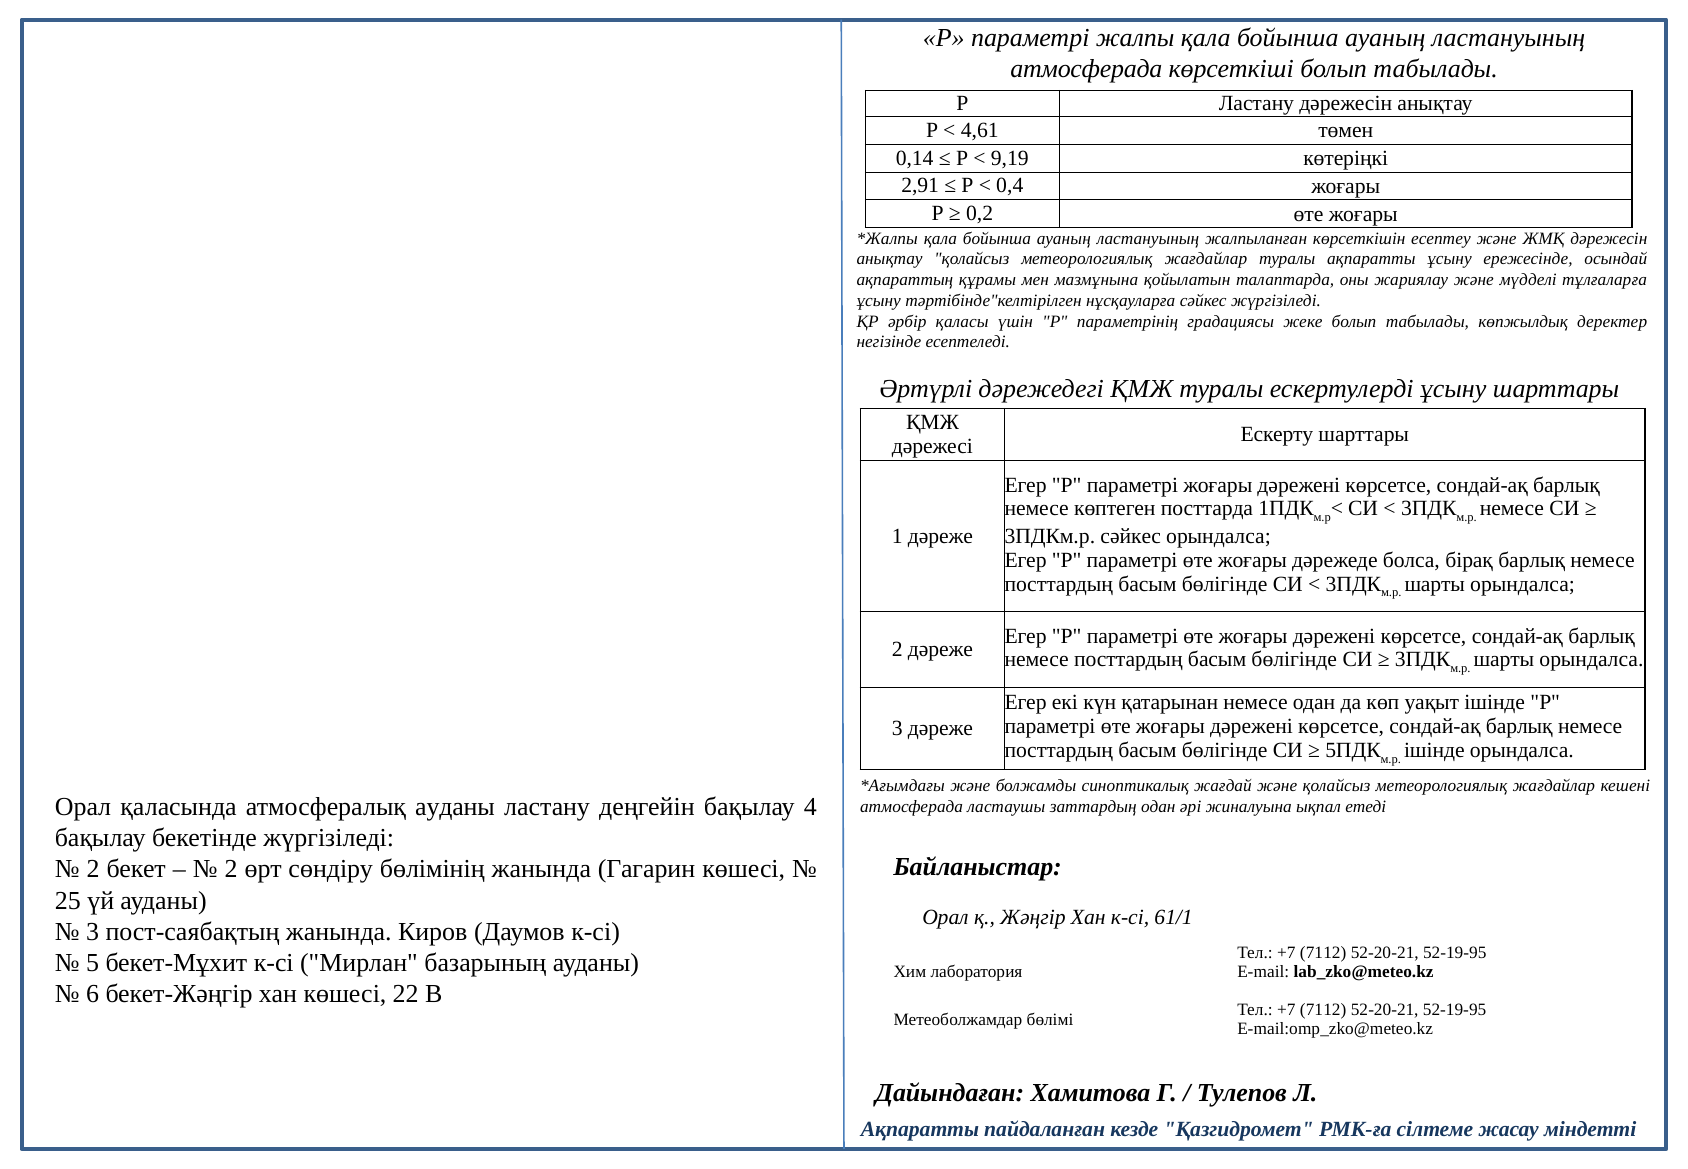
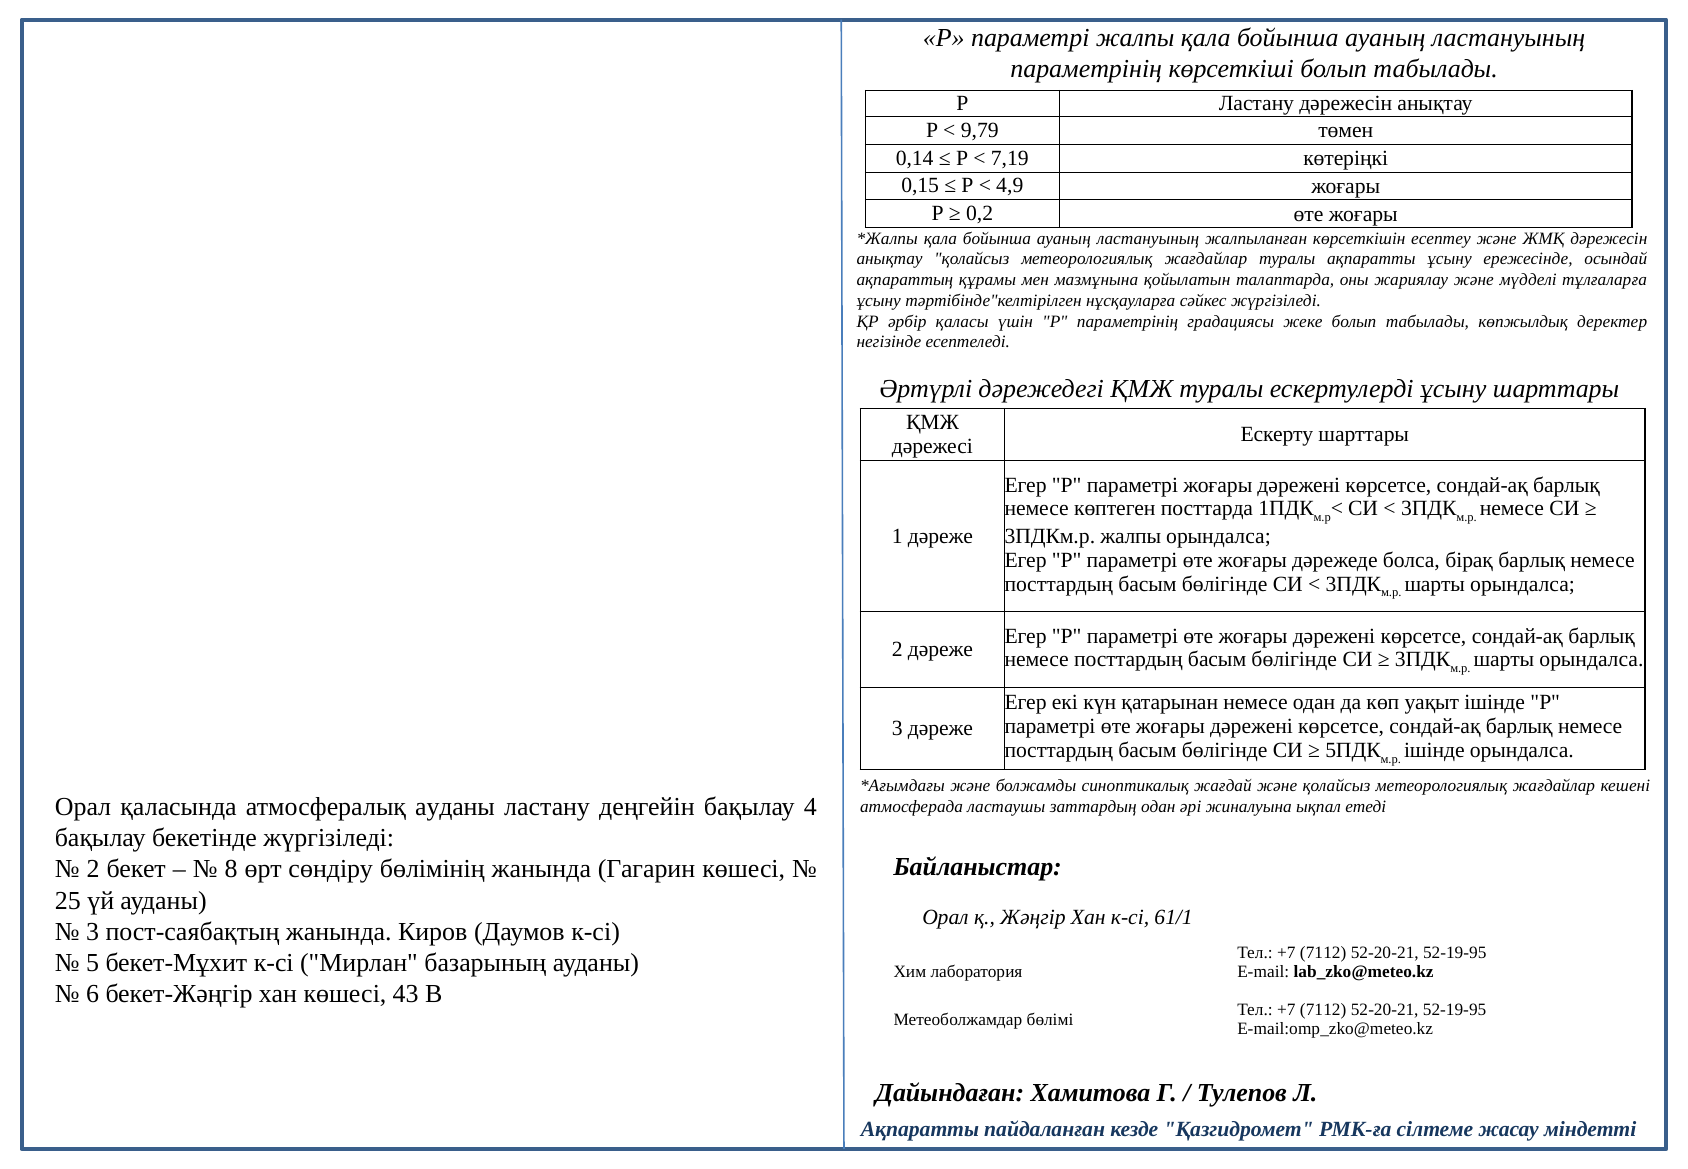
атмосферада: атмосферада -> параметрінің (1086, 69)
4,61: 4,61 -> 9,79 (980, 130)
9,19: 9,19 -> 7,19 (1010, 158)
2,91: 2,91 -> 0,15 (920, 186)
0,4: 0,4 -> 4,9 (1010, 186)
3ПДКм.р сәйкес: сәйкес -> жалпы (1131, 536)
2: 2 -> 8 (231, 869)
22: 22 -> 43 (406, 994)
